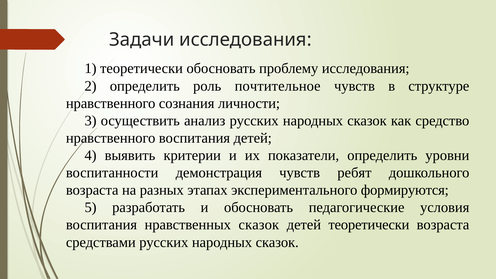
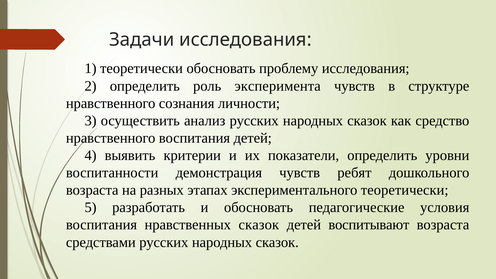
почтительное: почтительное -> эксперимента (278, 86)
экспериментального формируются: формируются -> теоретически (405, 190)
детей теоретически: теоретически -> воспитывают (369, 225)
